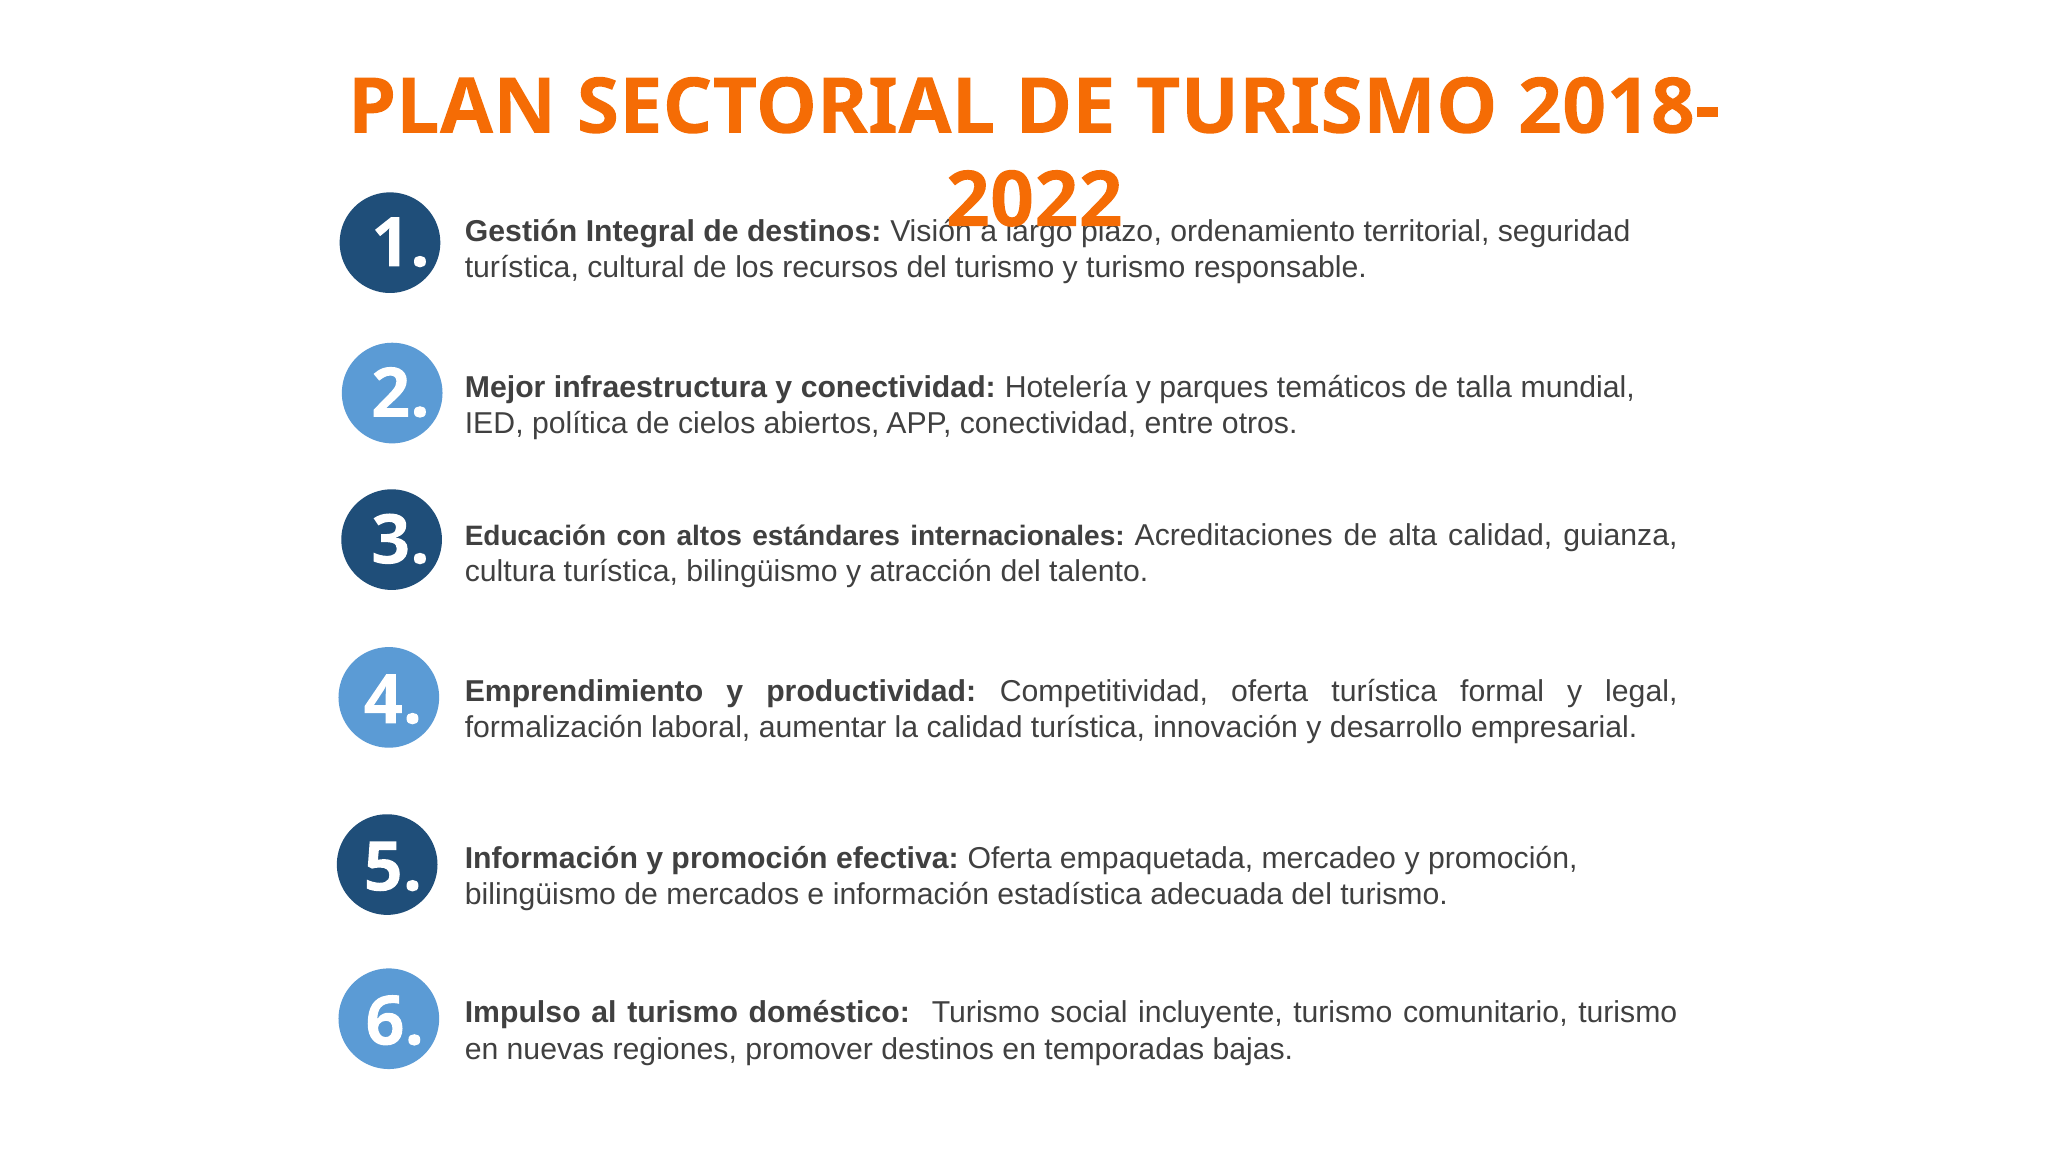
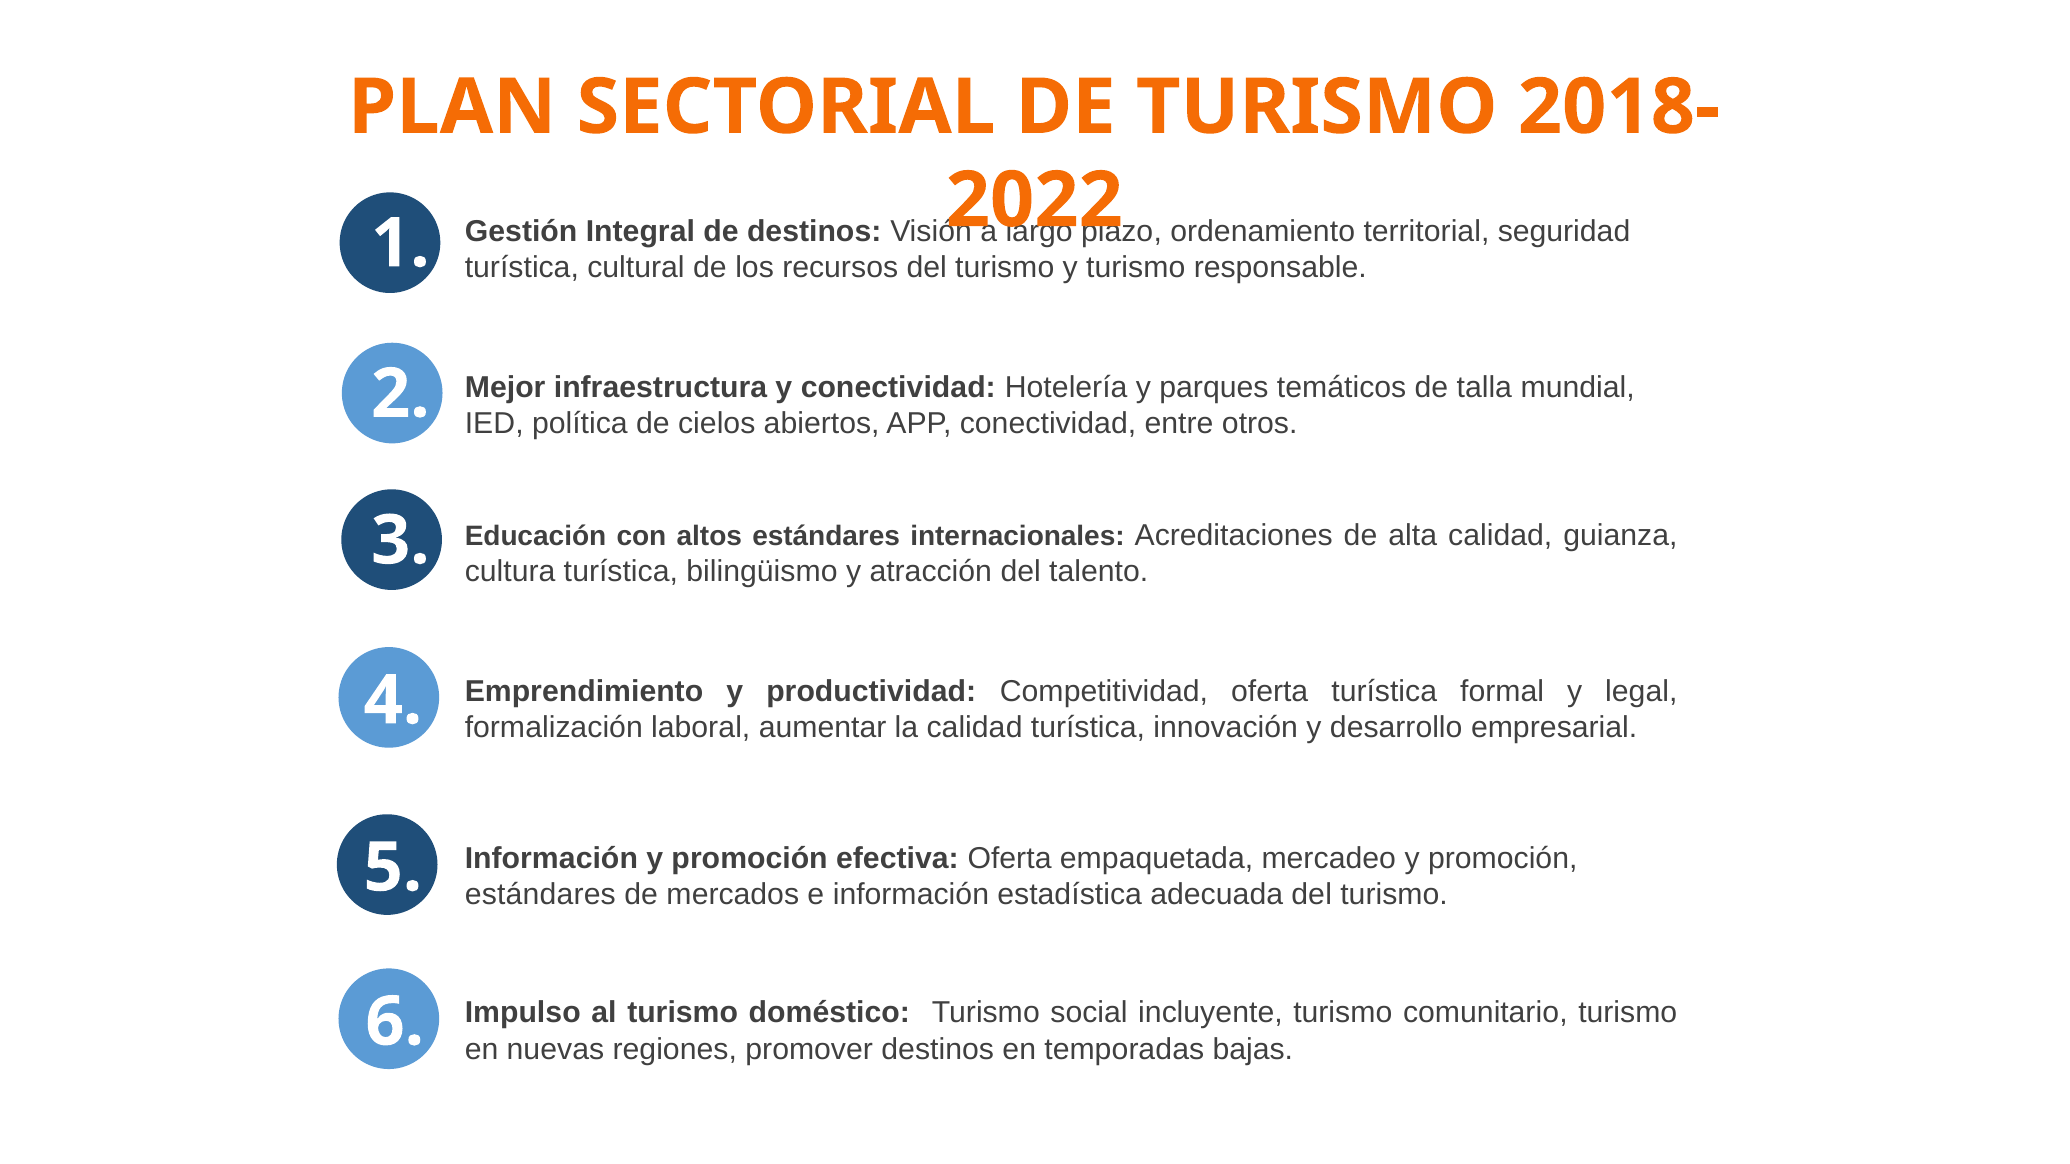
bilingüismo: bilingüismo -> estándares (540, 895)
